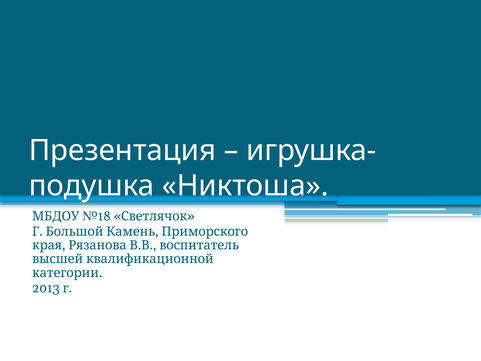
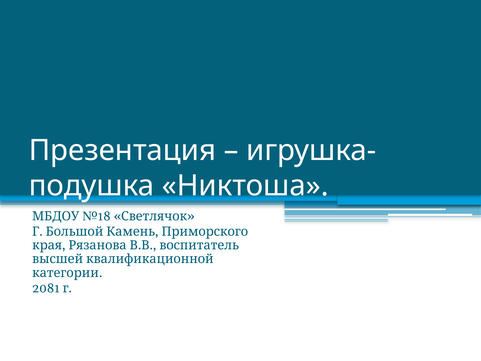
2013: 2013 -> 2081 (46, 288)
